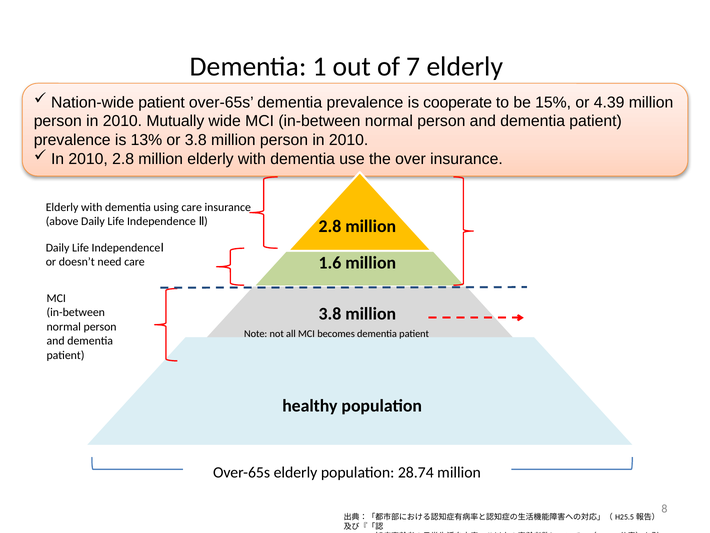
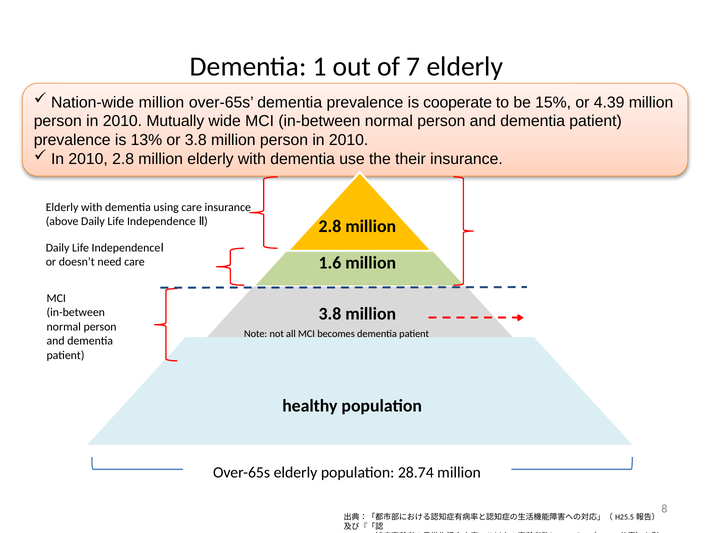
Nation-wide patient: patient -> million (161, 102)
over: over -> their (411, 159)
